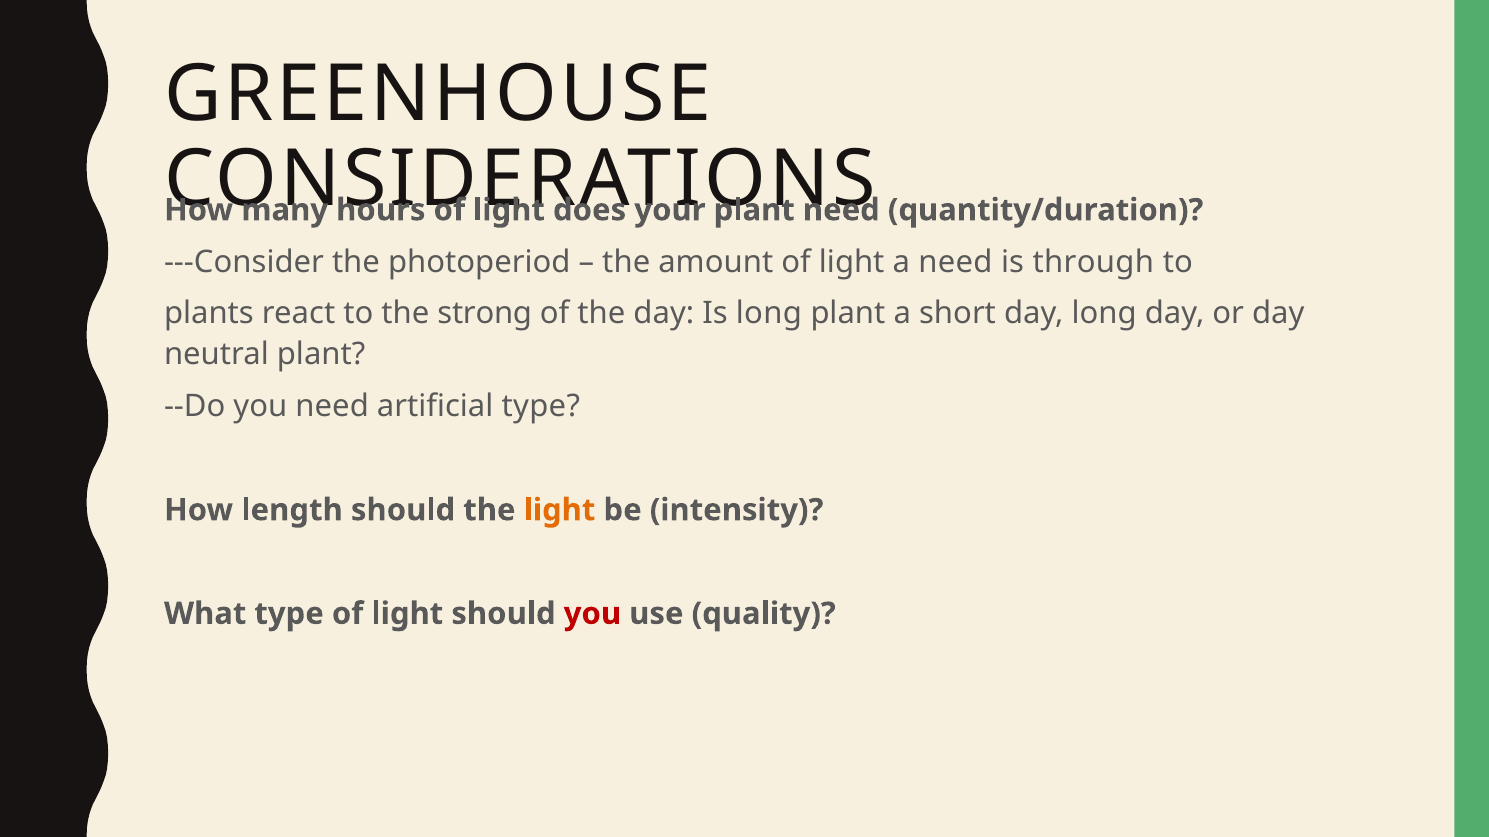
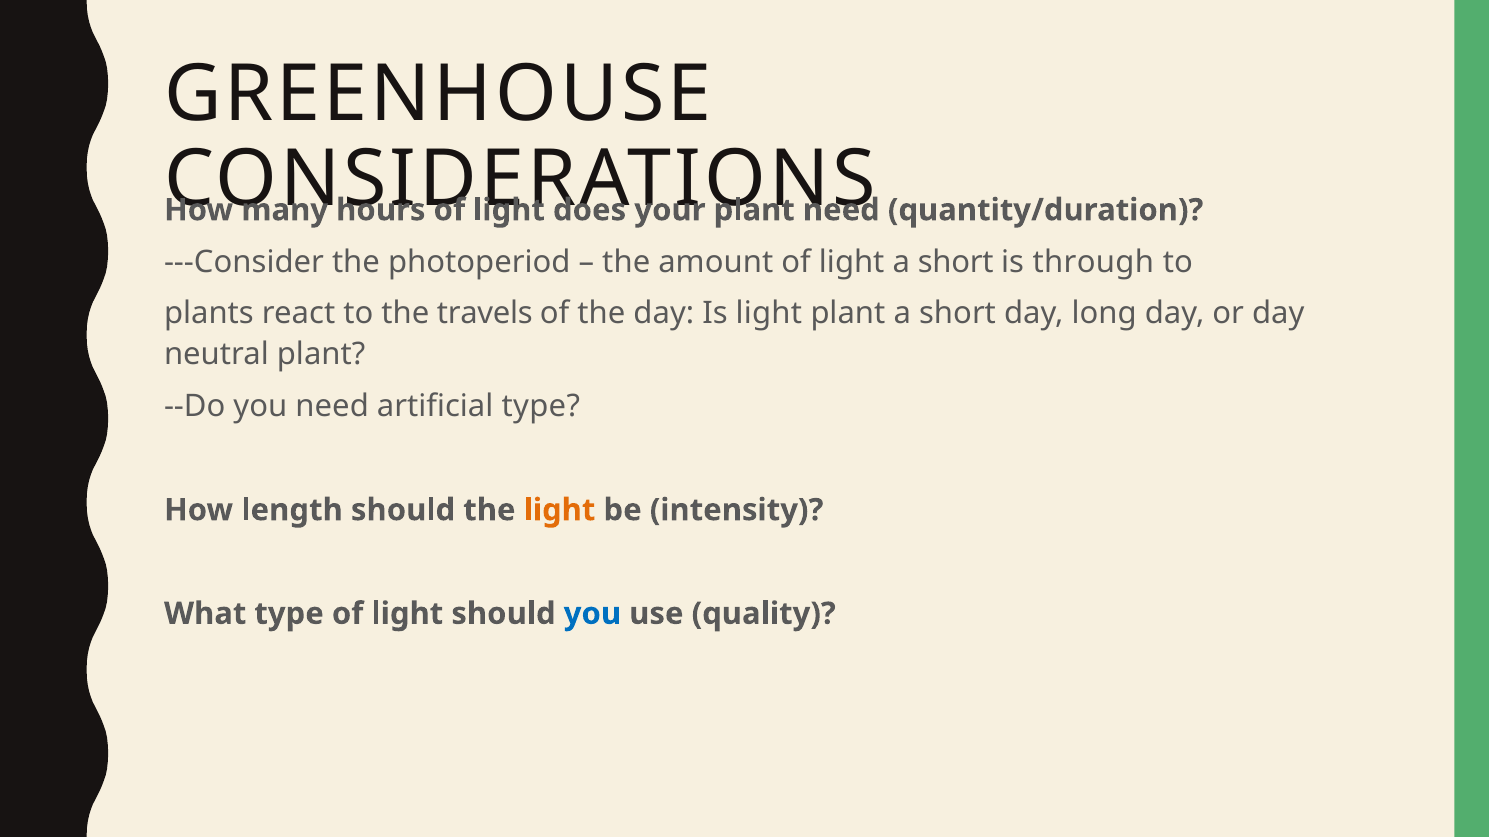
light a need: need -> short (956, 262)
strong: strong -> travels (485, 314)
Is long: long -> light (769, 314)
you colour: red -> blue (592, 614)
